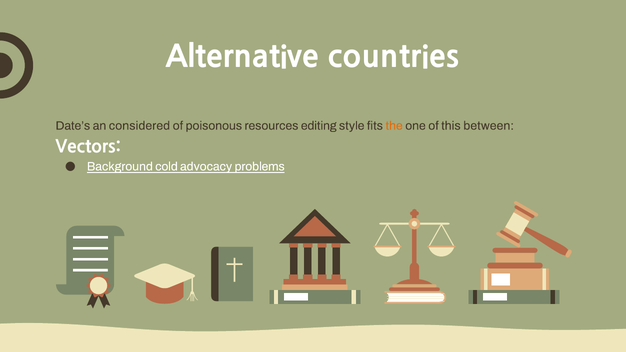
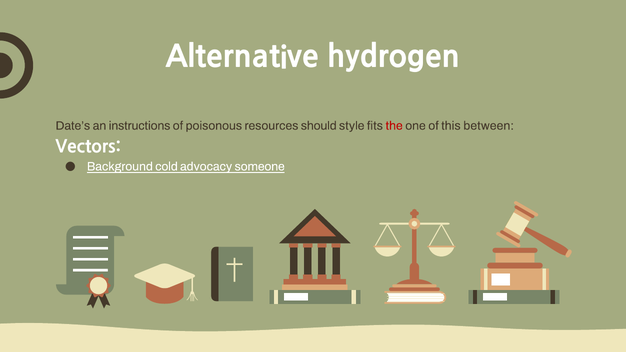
countries: countries -> hydrogen (394, 57)
considered: considered -> instructions (140, 126)
editing: editing -> should (319, 126)
the colour: orange -> red (394, 126)
problems: problems -> someone (260, 166)
